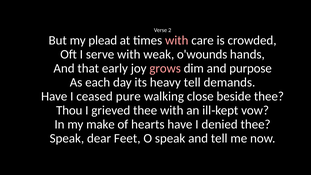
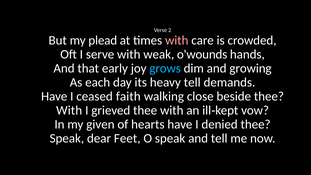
grows colour: pink -> light blue (165, 68)
purpose: purpose -> growing (251, 68)
pure: pure -> faith (128, 96)
Thou: Thou -> With (69, 110)
make: make -> given (100, 124)
